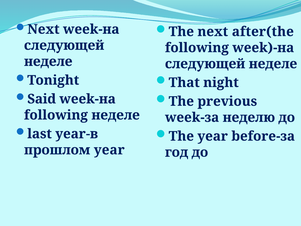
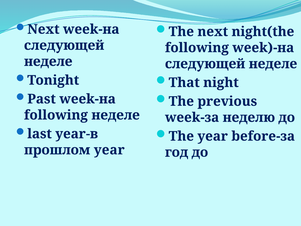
after(the: after(the -> night(the (263, 32)
Said: Said -> Past (42, 99)
